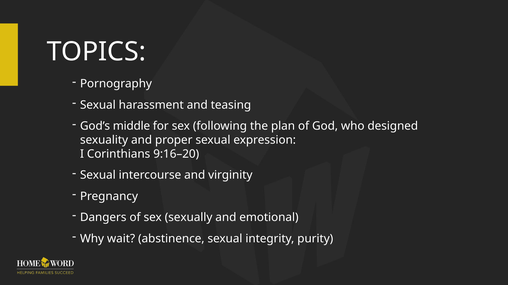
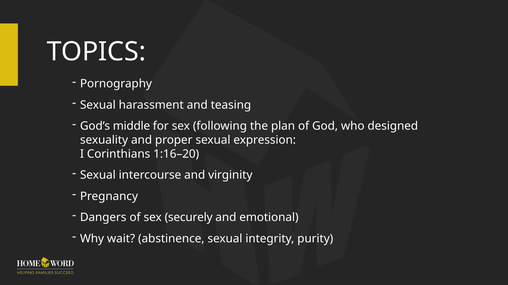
9:16–20: 9:16–20 -> 1:16–20 (176, 154)
sexually: sexually -> securely (189, 218)
